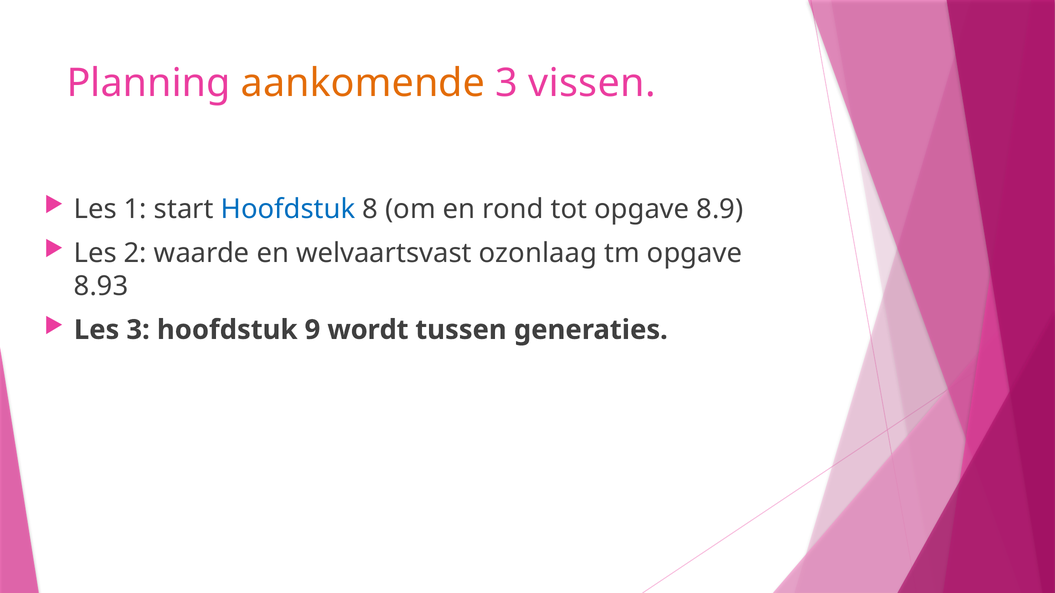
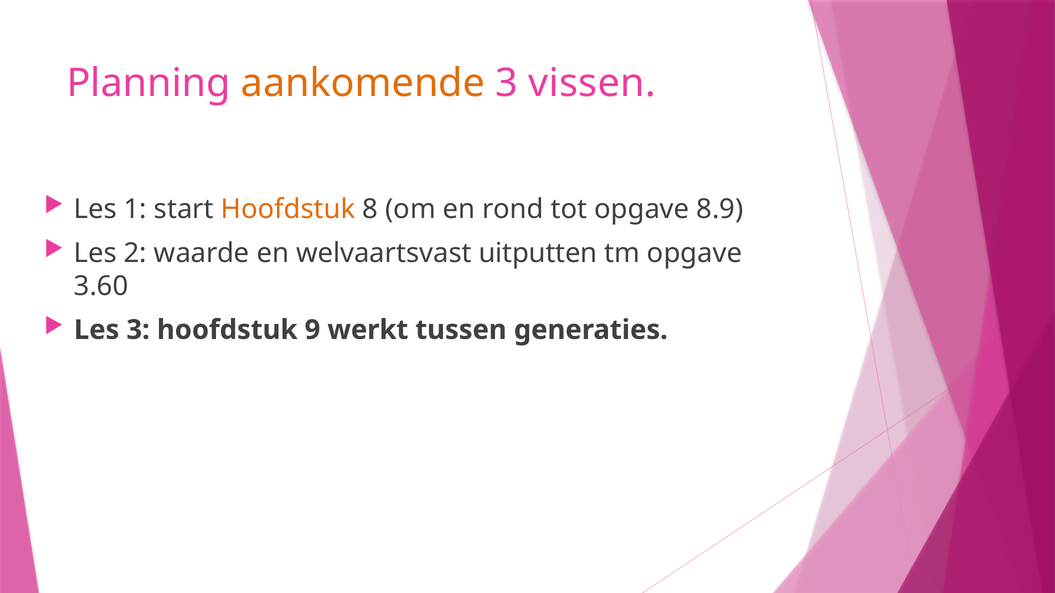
Hoofdstuk colour: blue -> orange (288, 209)
ozonlaag: ozonlaag -> uitputten (538, 253)
8.93: 8.93 -> 3.60 (101, 286)
wordt: wordt -> werkt (368, 330)
